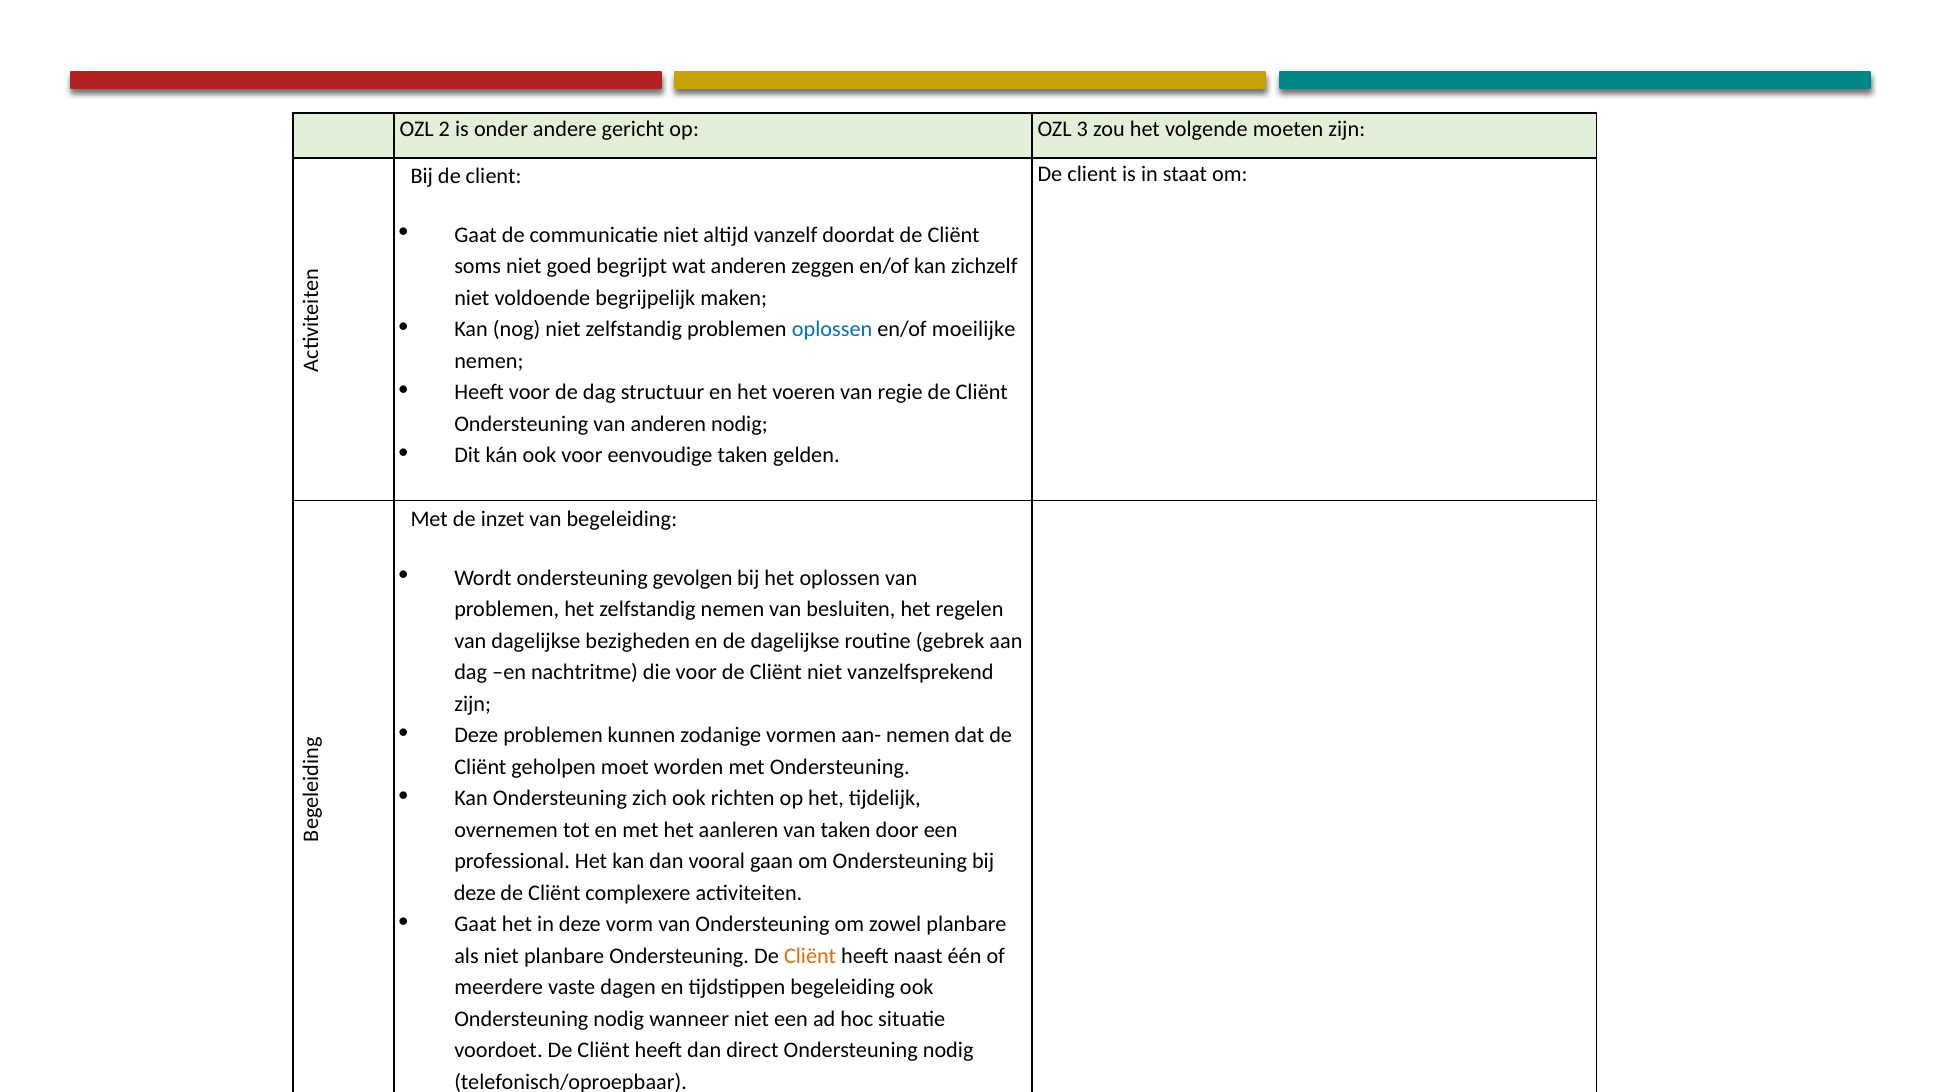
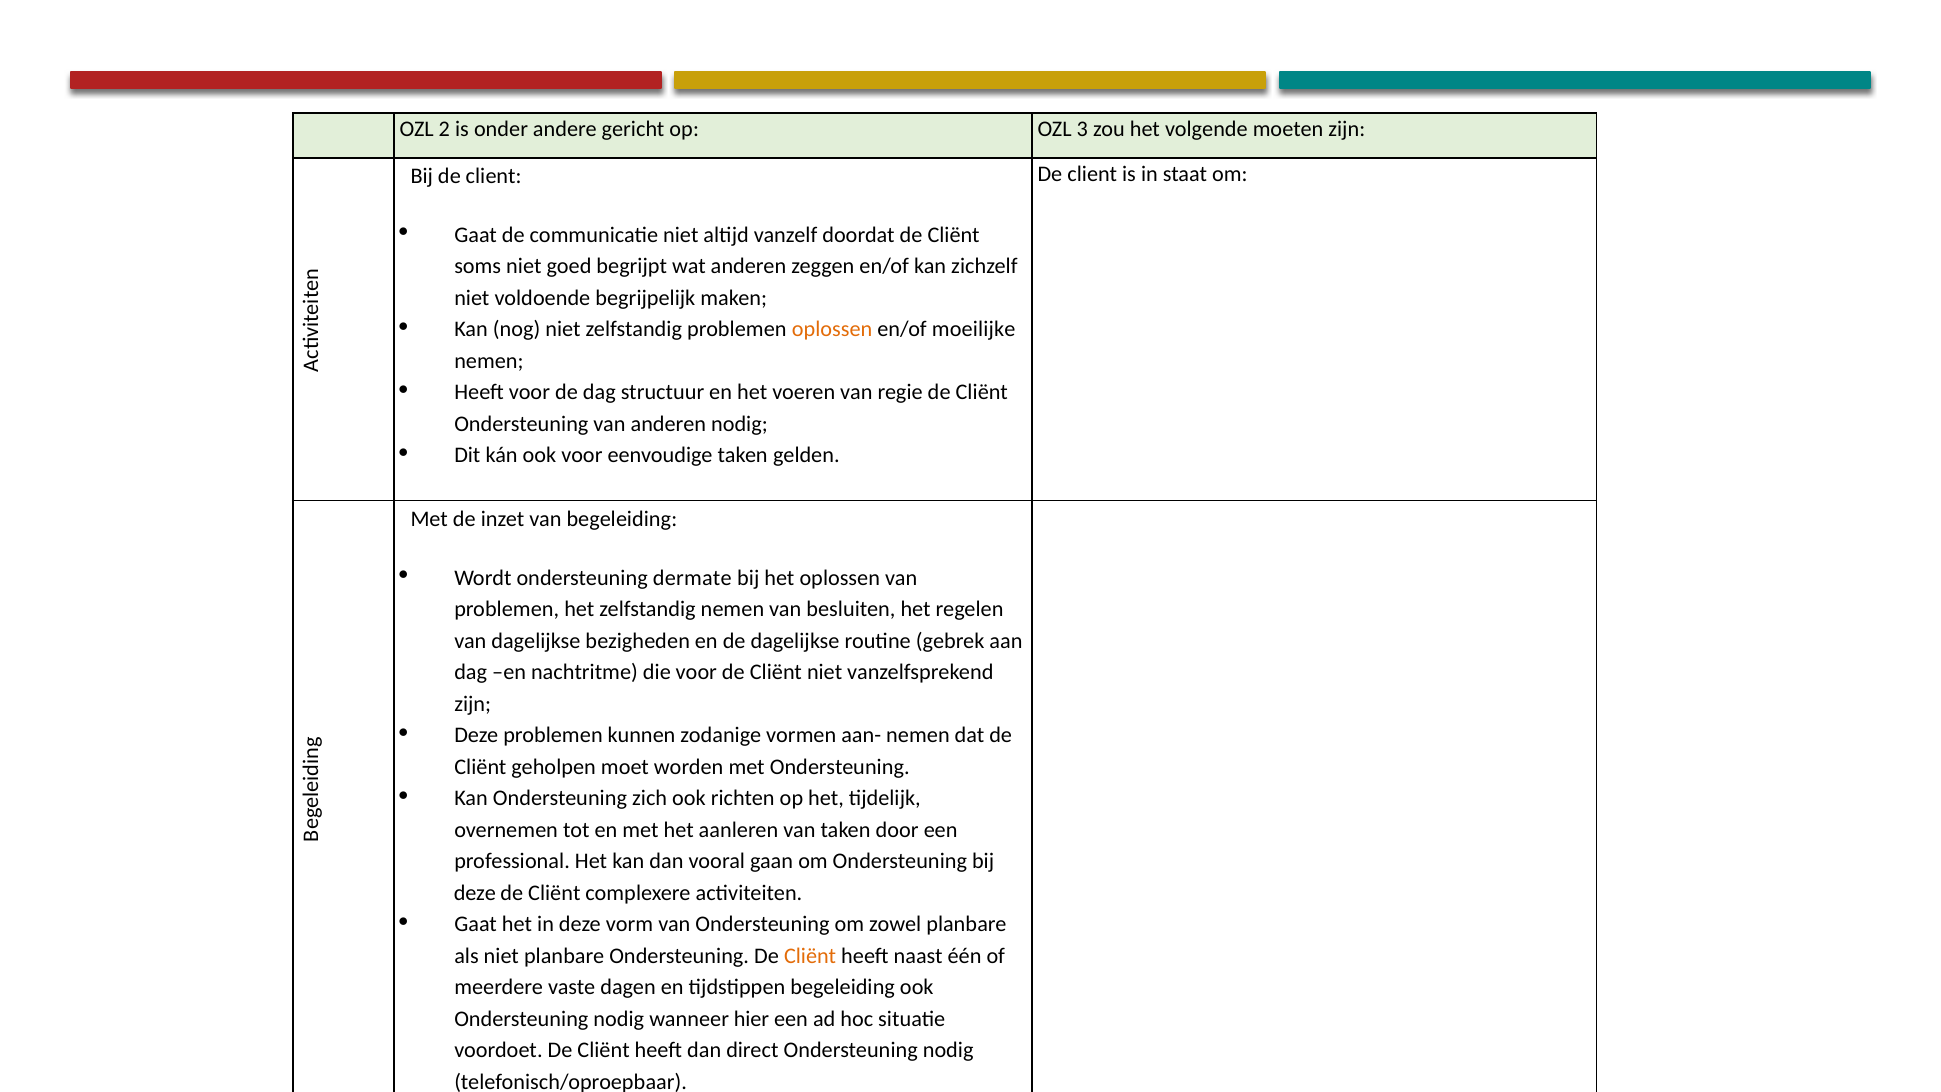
oplossen colour: blue -> orange (832, 329)
gevolgen: gevolgen -> dermate (692, 578)
wanneer niet: niet -> hier (751, 1019)
